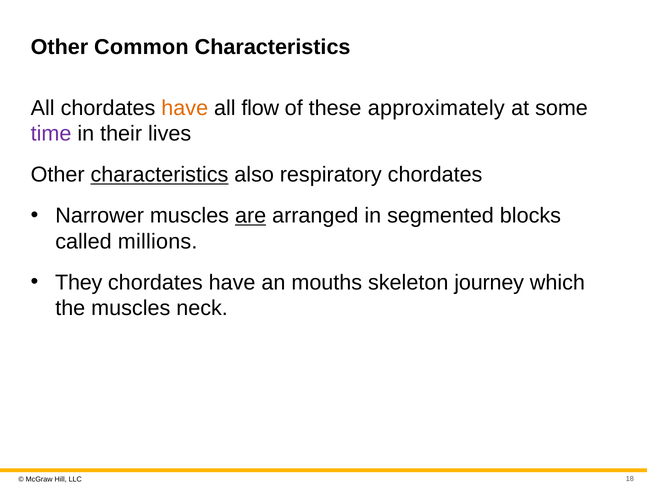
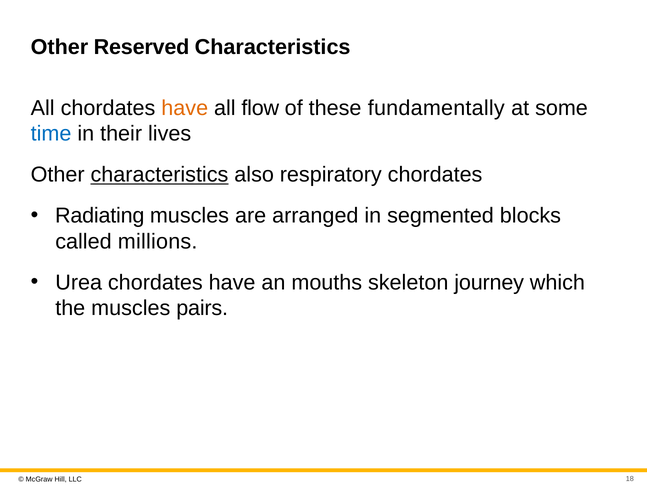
Common: Common -> Reserved (142, 47)
approximately: approximately -> fundamentally (436, 108)
time colour: purple -> blue (51, 134)
Narrower: Narrower -> Radiating (100, 216)
are underline: present -> none (251, 216)
They: They -> Urea (79, 283)
neck: neck -> pairs (202, 309)
